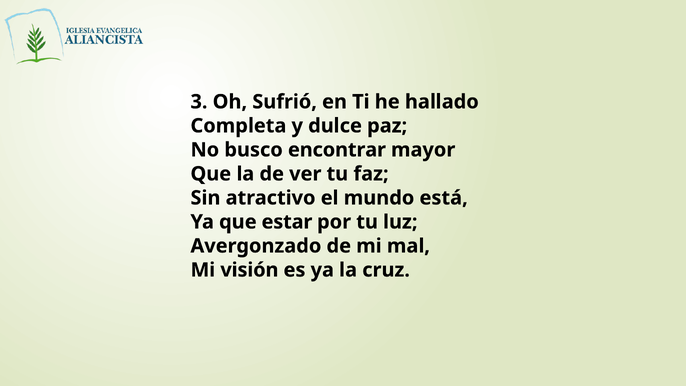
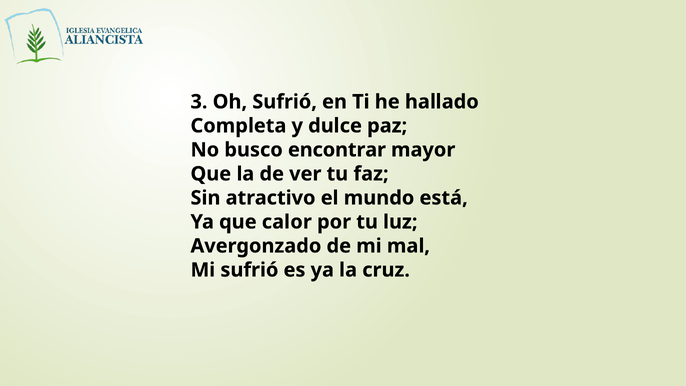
estar: estar -> calor (287, 222)
Mi visión: visión -> sufrió (249, 270)
